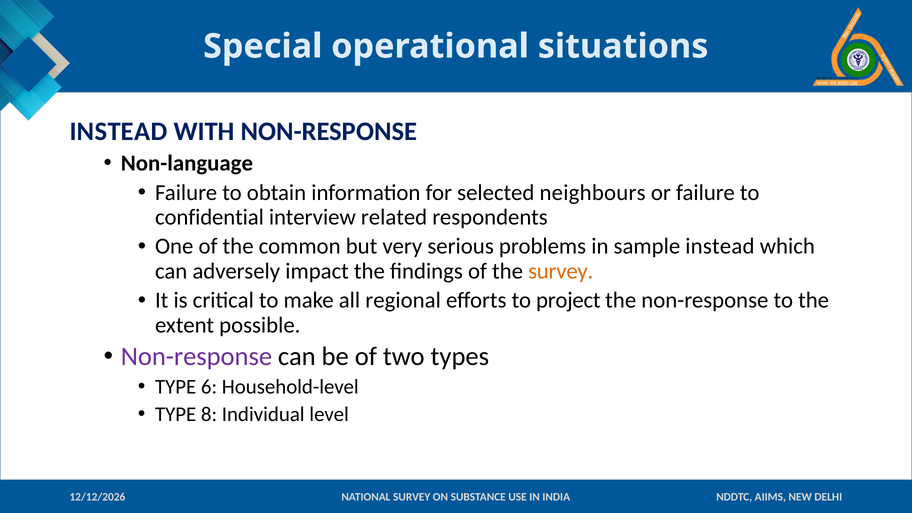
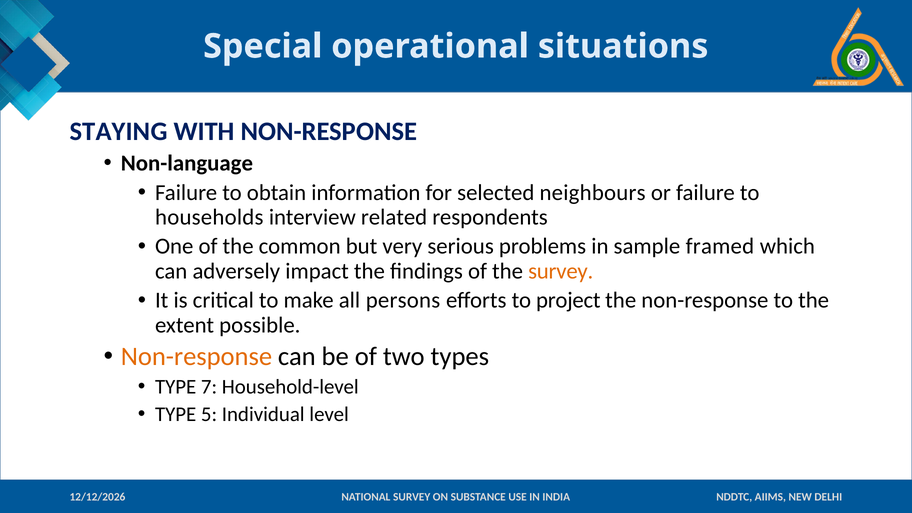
INSTEAD: INSTEAD -> STAYING (119, 132)
confidential: confidential -> households (209, 217)
sample instead: instead -> framed (720, 246)
regional: regional -> persons (403, 300)
Non-response colour: purple -> orange (196, 356)
6: 6 -> 7 (209, 387)
8: 8 -> 5 (209, 414)
